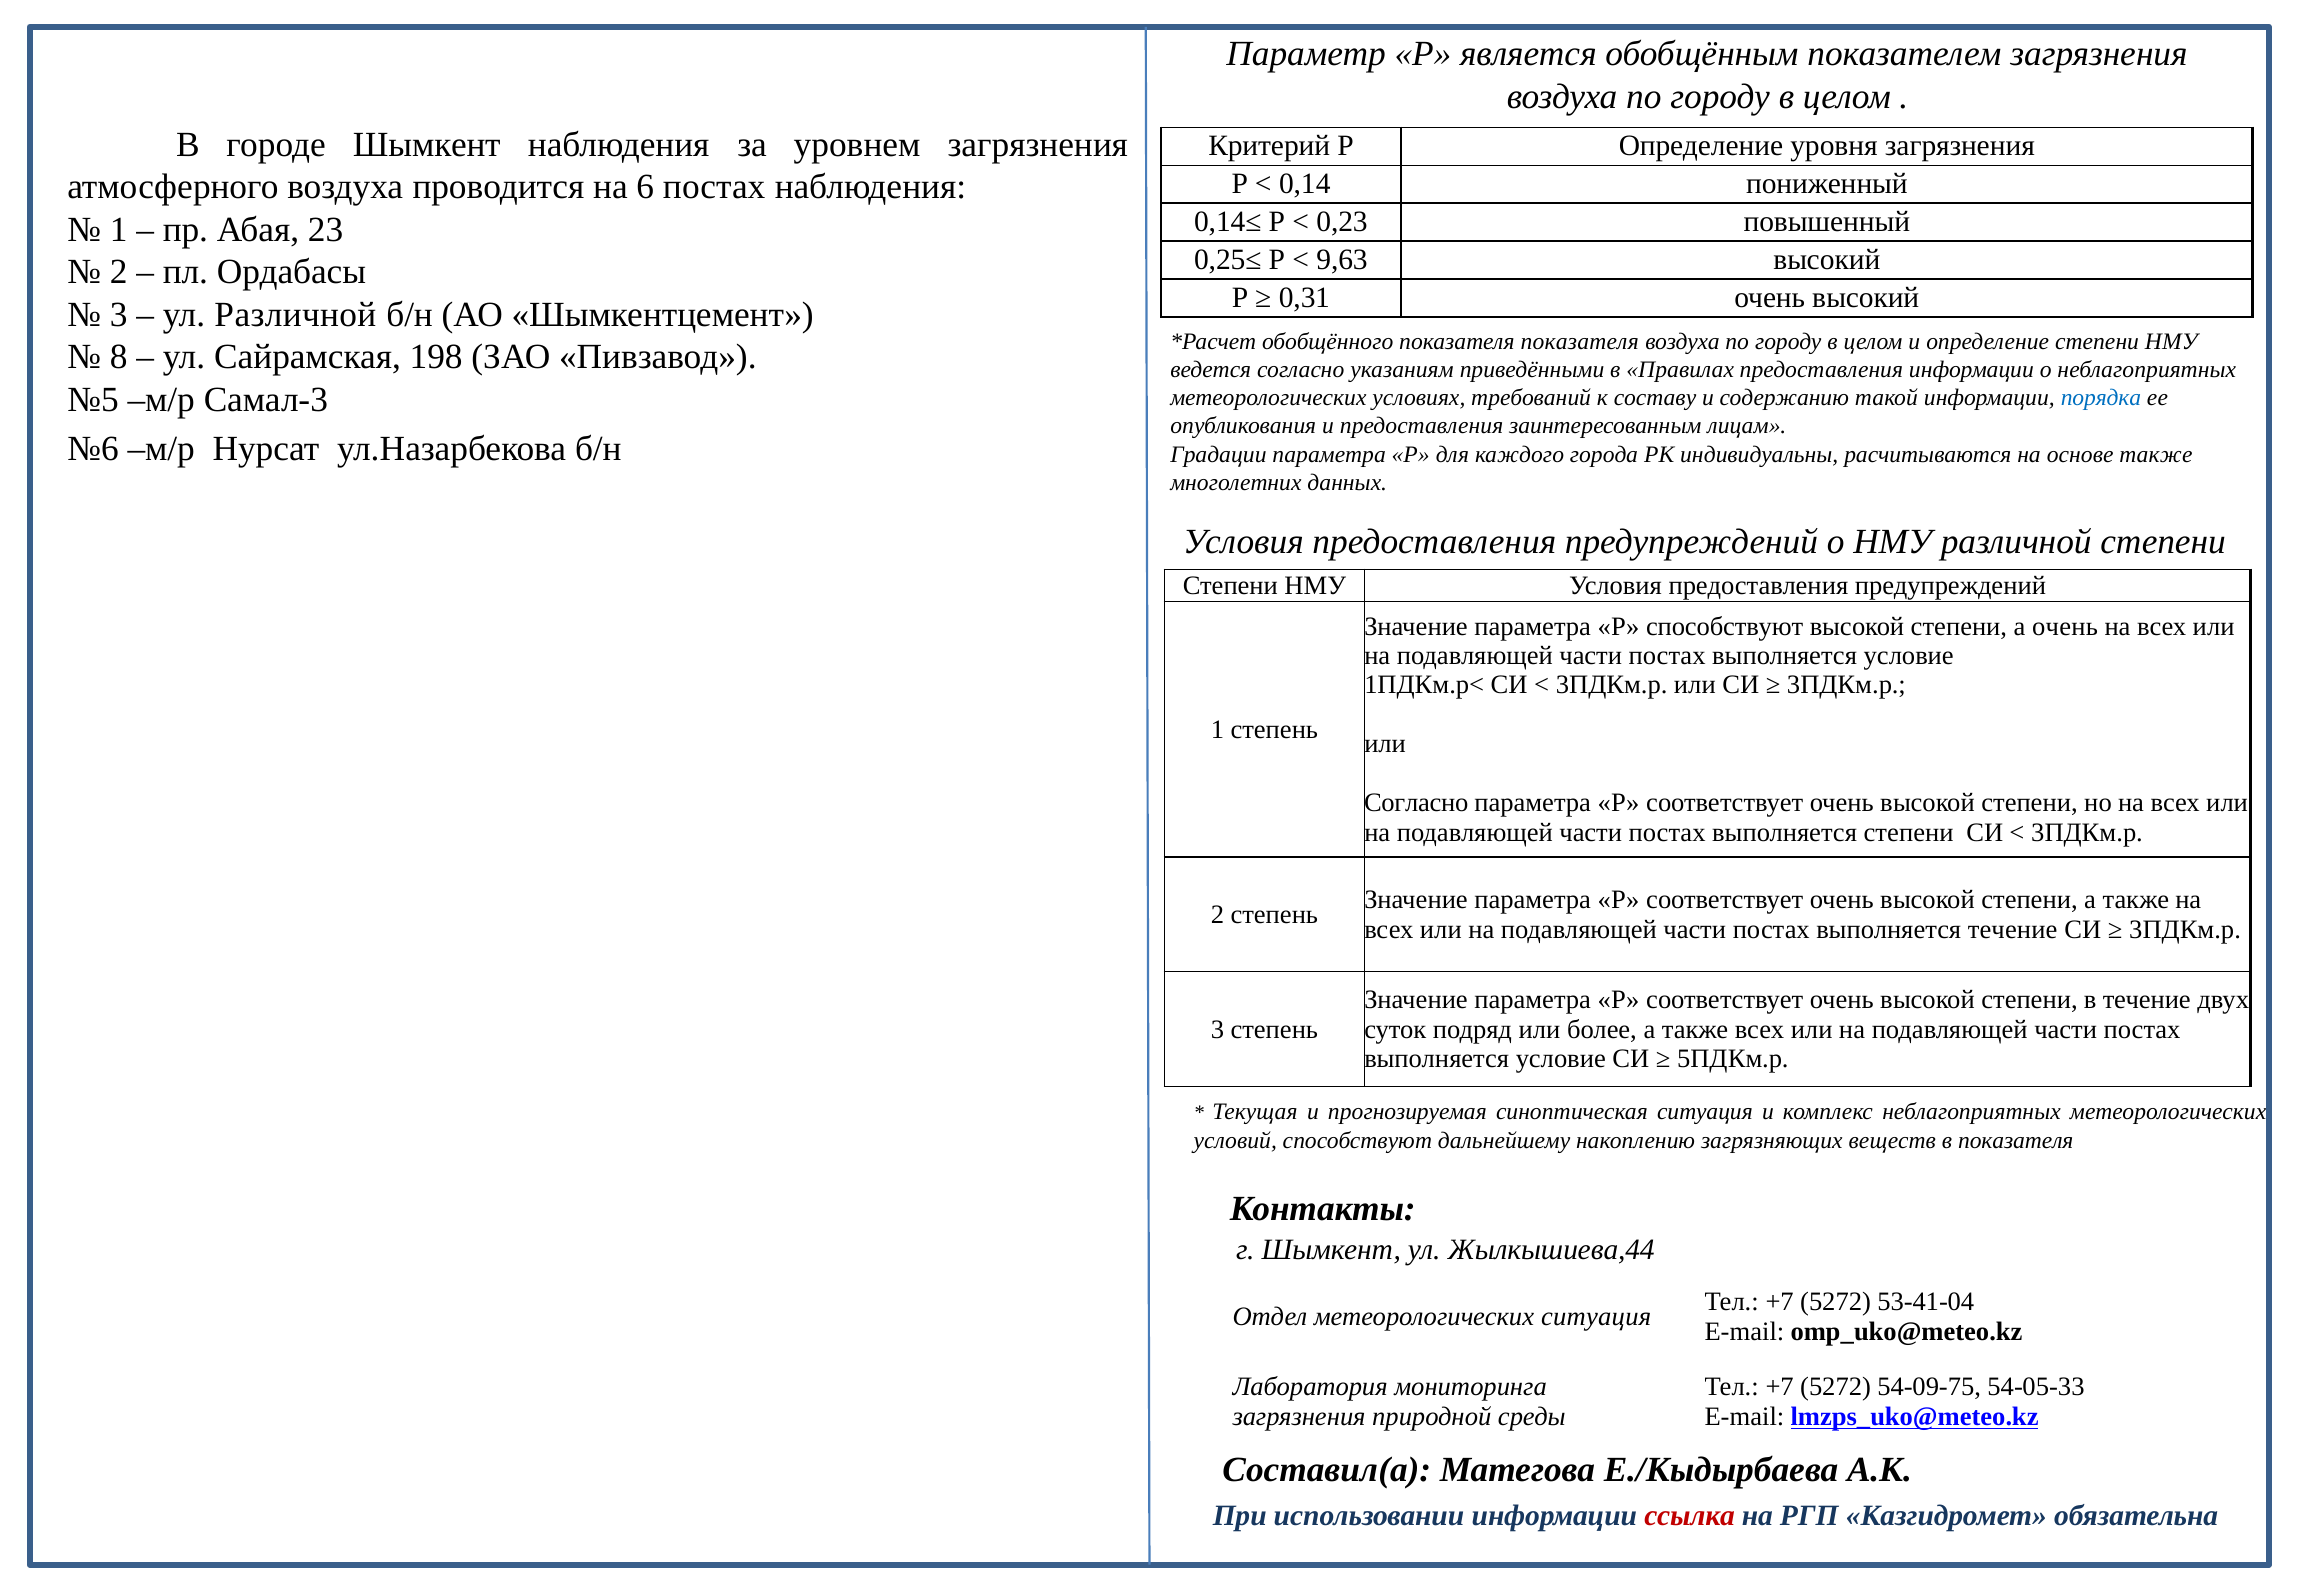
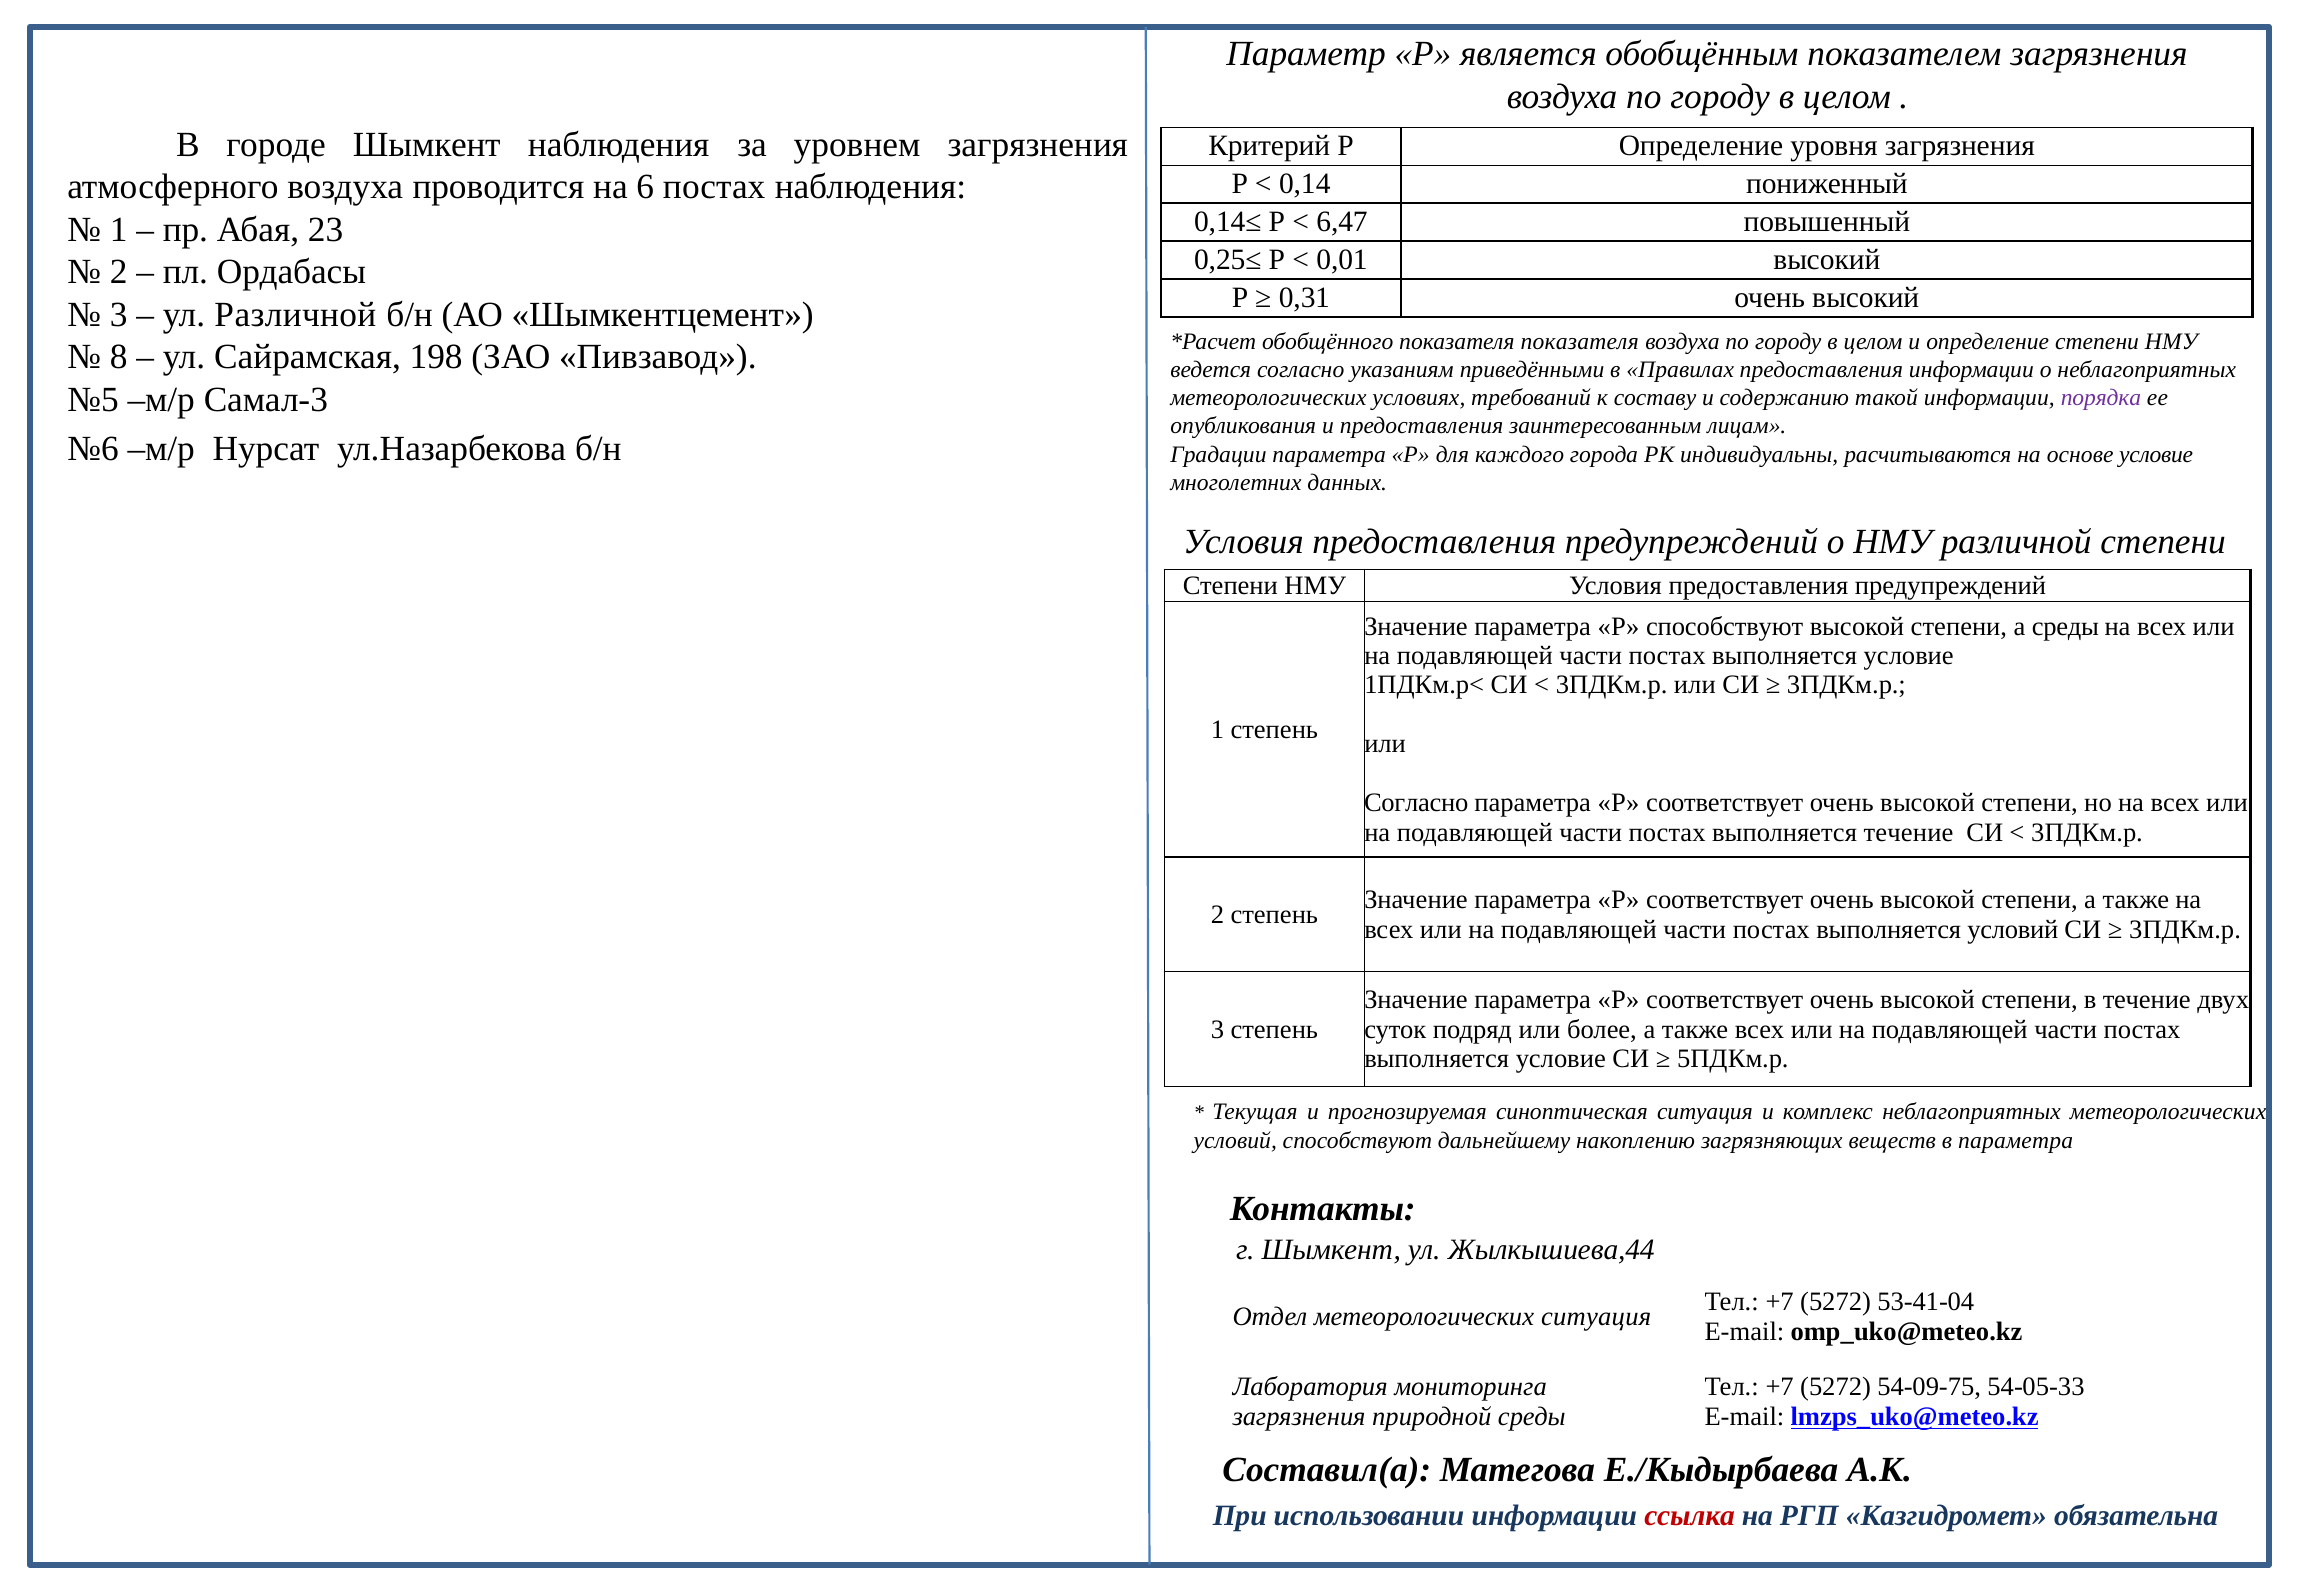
0,23: 0,23 -> 6,47 (1342, 222)
9,63: 9,63 -> 0,01 (1342, 260)
порядка colour: blue -> purple (2101, 398)
основе также: также -> условие (2156, 454)
а очень: очень -> среды (2065, 626)
выполняется степени: степени -> течение (1909, 832)
выполняется течение: течение -> условий (2013, 929)
в показателя: показателя -> параметра (2016, 1140)
